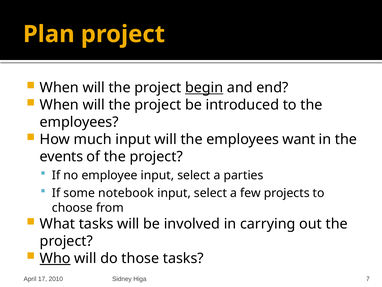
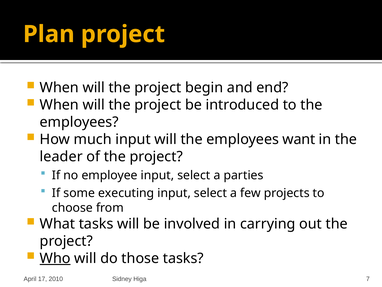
begin underline: present -> none (204, 88)
events: events -> leader (61, 156)
notebook: notebook -> executing (126, 193)
